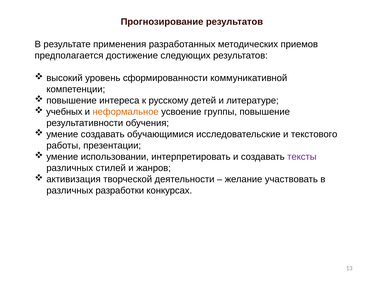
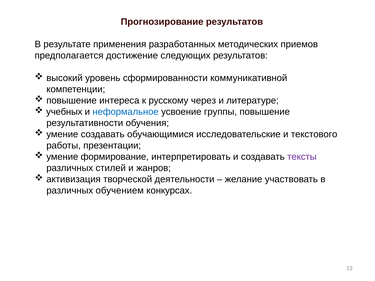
детей: детей -> через (203, 101)
неформальное colour: orange -> blue (126, 112)
использовании: использовании -> формирование (115, 157)
разработки: разработки -> обучением (120, 191)
